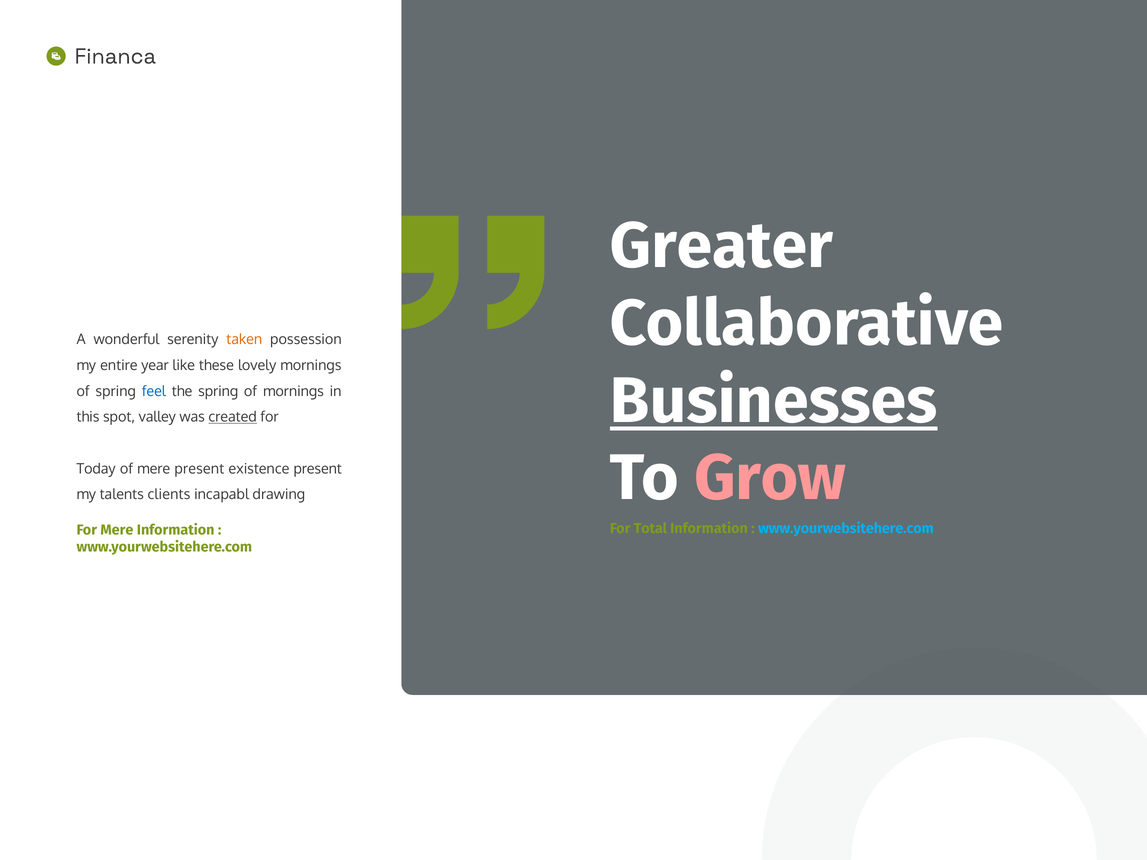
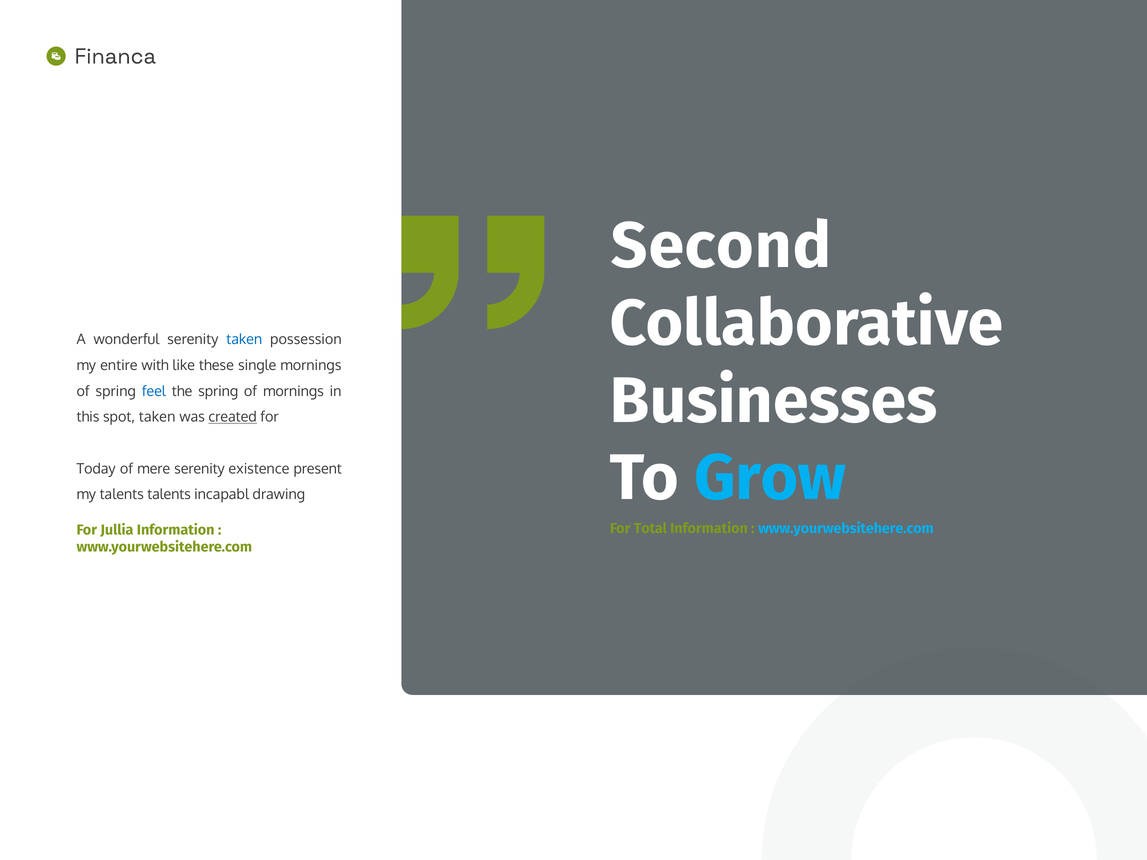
Greater: Greater -> Second (721, 246)
taken colour: orange -> blue (244, 340)
year: year -> with (155, 366)
lovely: lovely -> single (257, 366)
Businesses underline: present -> none (774, 401)
spot valley: valley -> taken (157, 417)
Grow colour: pink -> light blue (770, 478)
mere present: present -> serenity (199, 469)
talents clients: clients -> talents (169, 495)
For Mere: Mere -> Jullia (117, 530)
